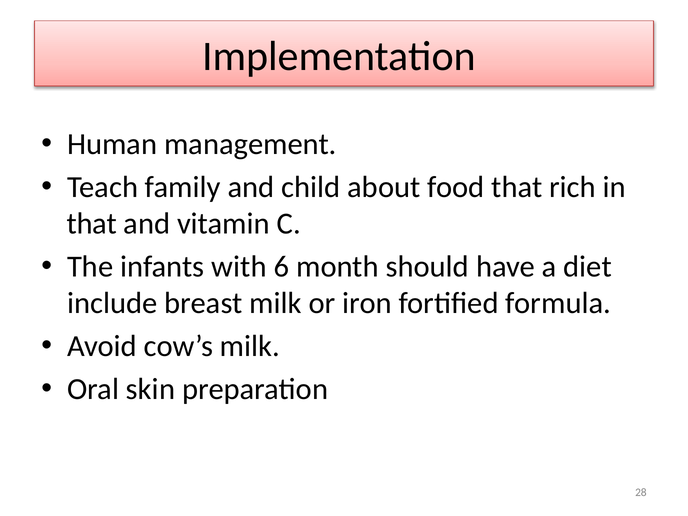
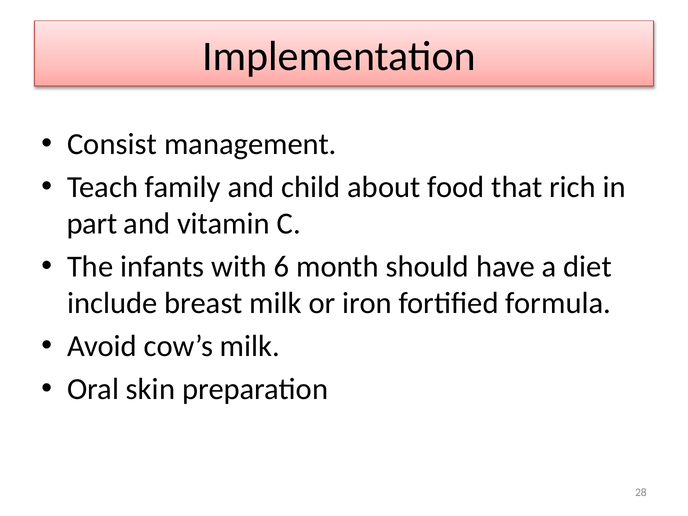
Human: Human -> Consist (112, 144)
that: that -> part (92, 224)
